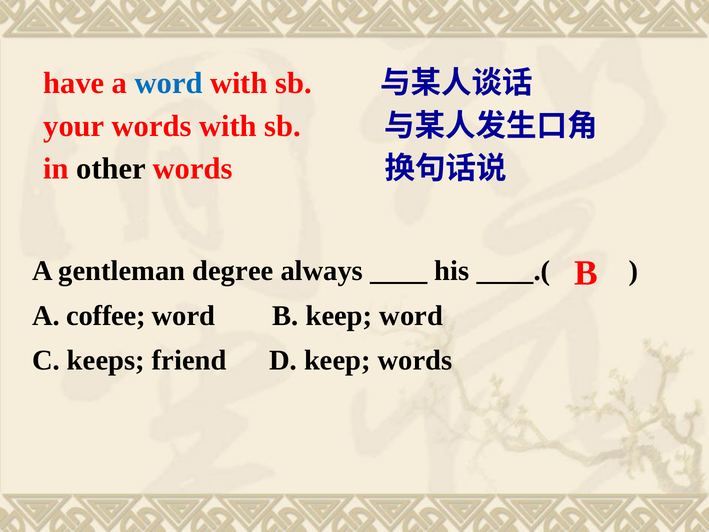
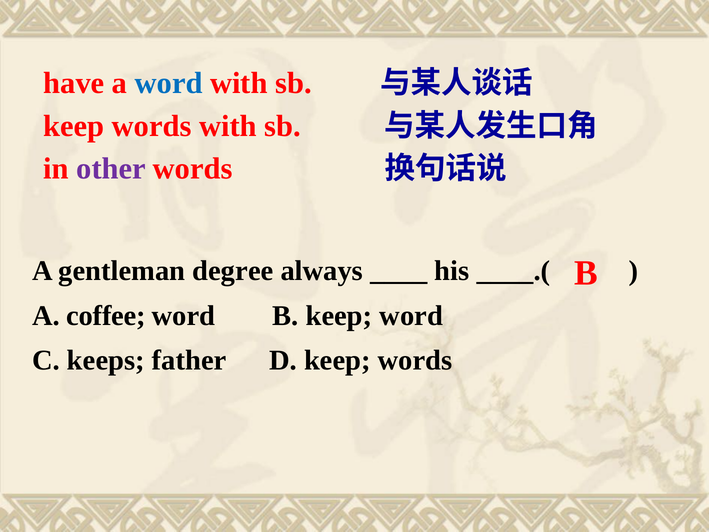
your: your -> keep (74, 126)
other colour: black -> purple (111, 169)
friend: friend -> father (189, 360)
